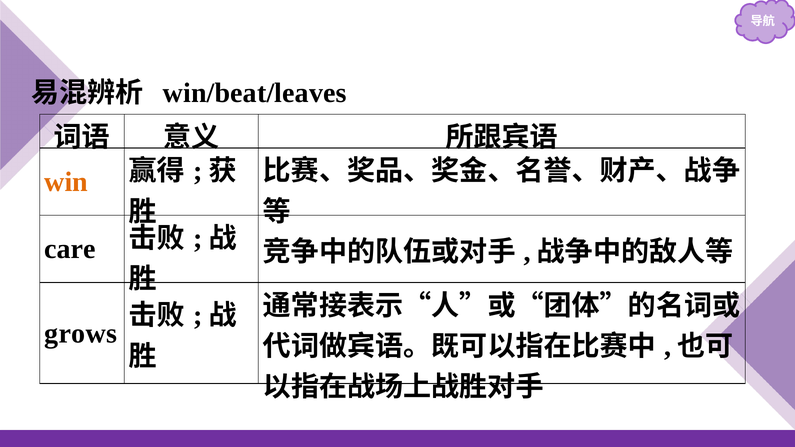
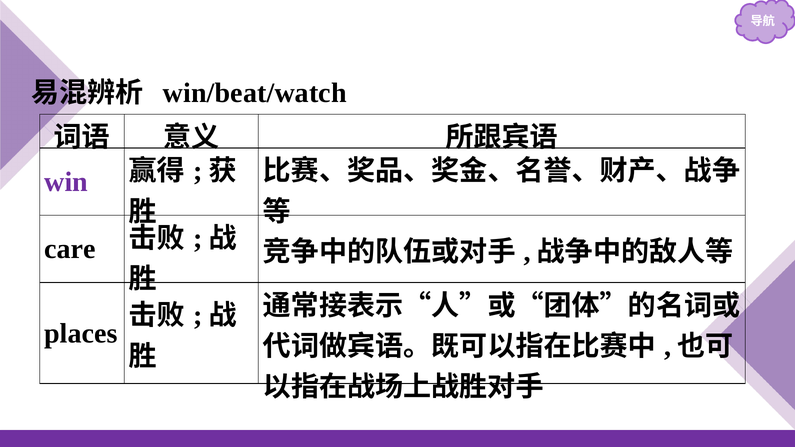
win/beat/leaves: win/beat/leaves -> win/beat/watch (255, 93)
win colour: orange -> purple (66, 182)
grows: grows -> places (81, 333)
